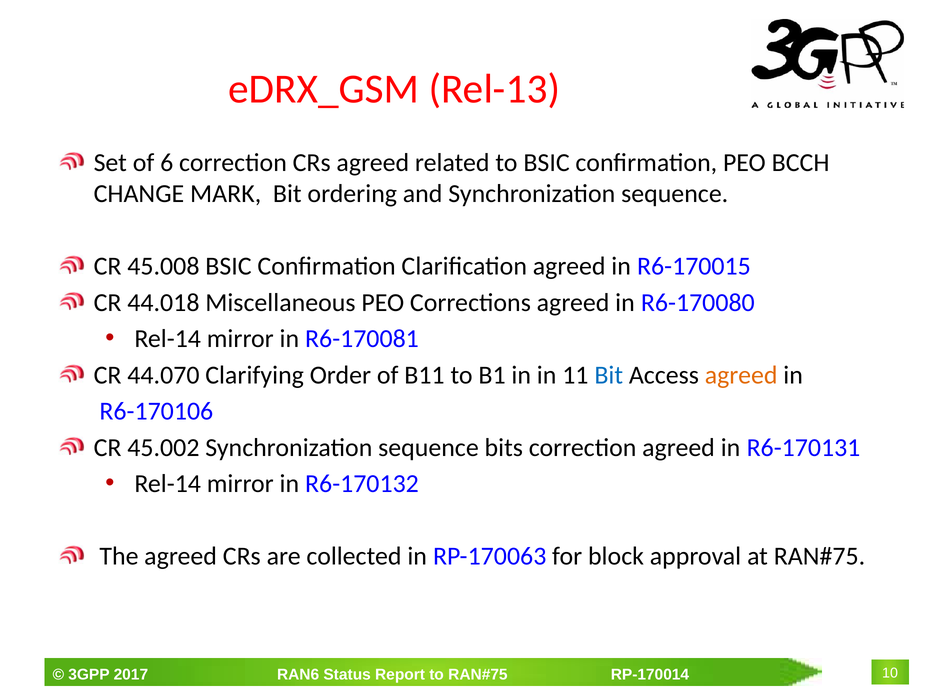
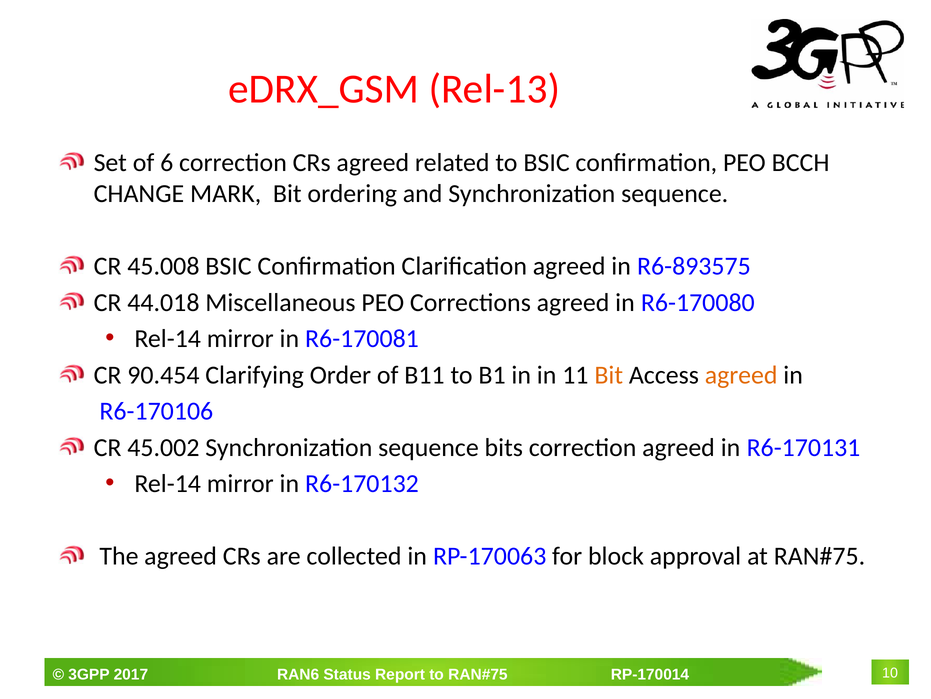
R6-170015: R6-170015 -> R6-893575 (694, 266)
44.070: 44.070 -> 90.454 (163, 375)
Bit colour: blue -> orange (609, 375)
